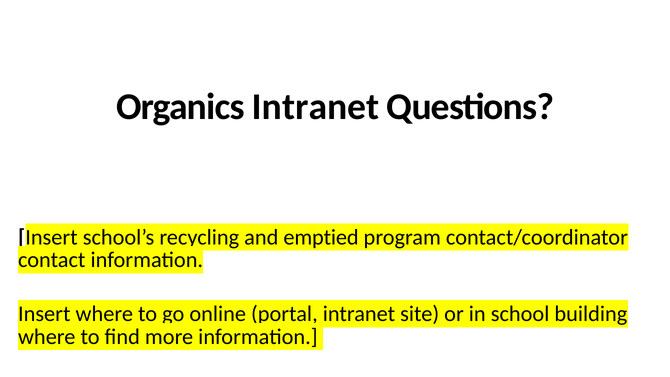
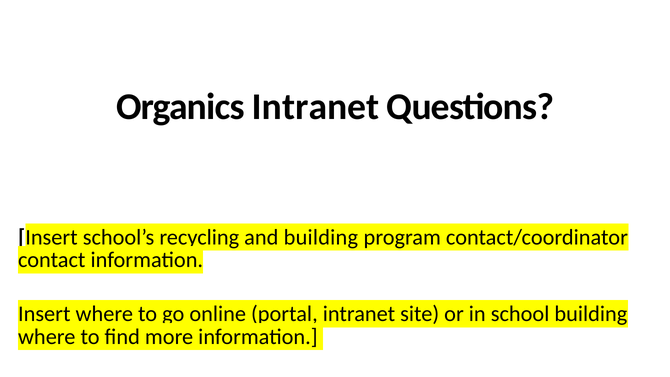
and emptied: emptied -> building (321, 237)
